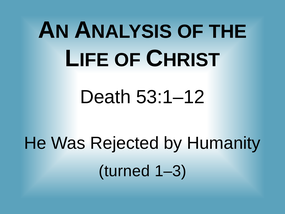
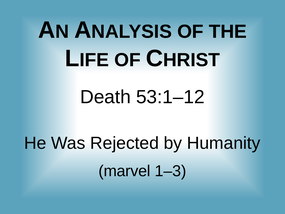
turned: turned -> marvel (124, 171)
